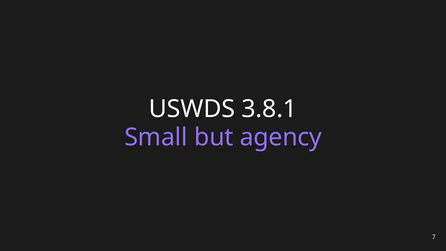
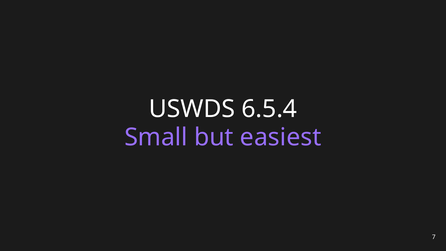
3.8.1: 3.8.1 -> 6.5.4 (269, 109)
agency: agency -> easiest (281, 137)
